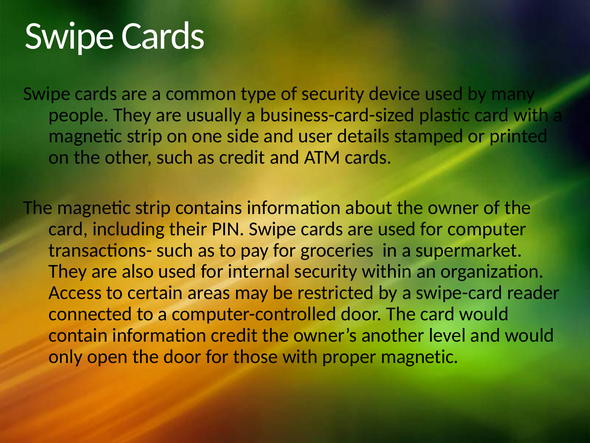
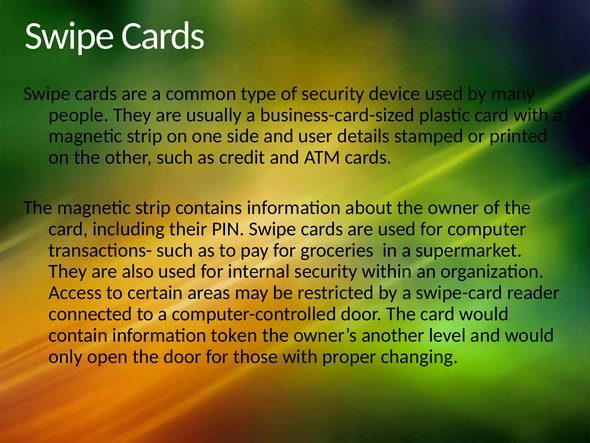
information credit: credit -> token (234, 335)
proper magnetic: magnetic -> changing (420, 356)
